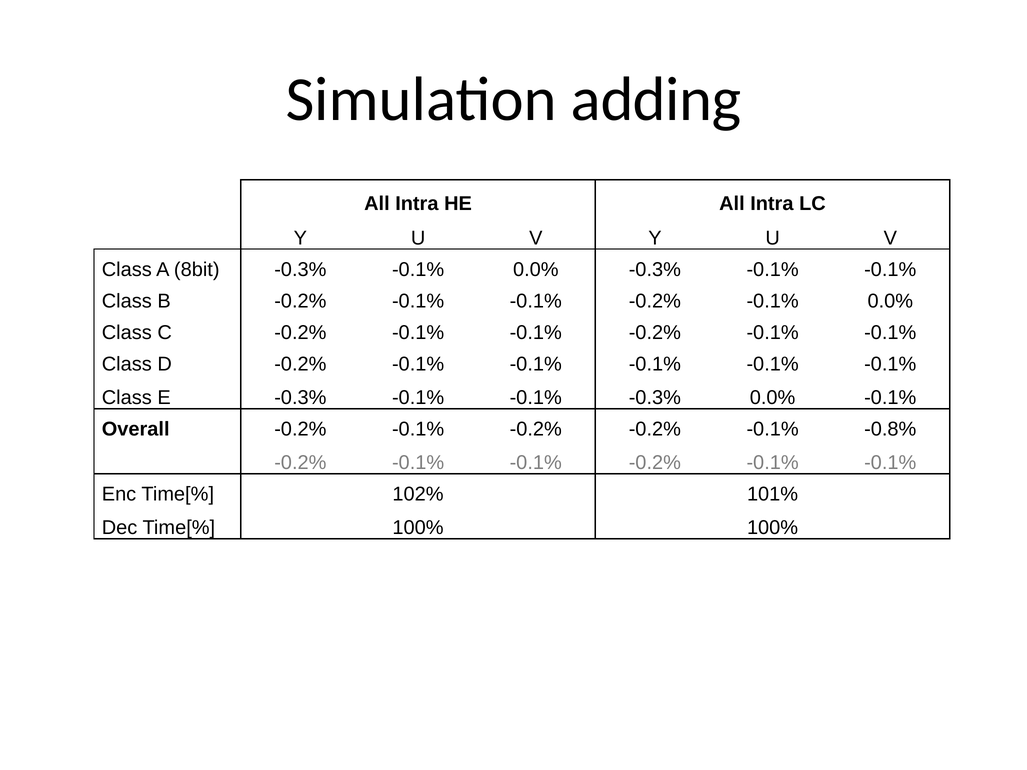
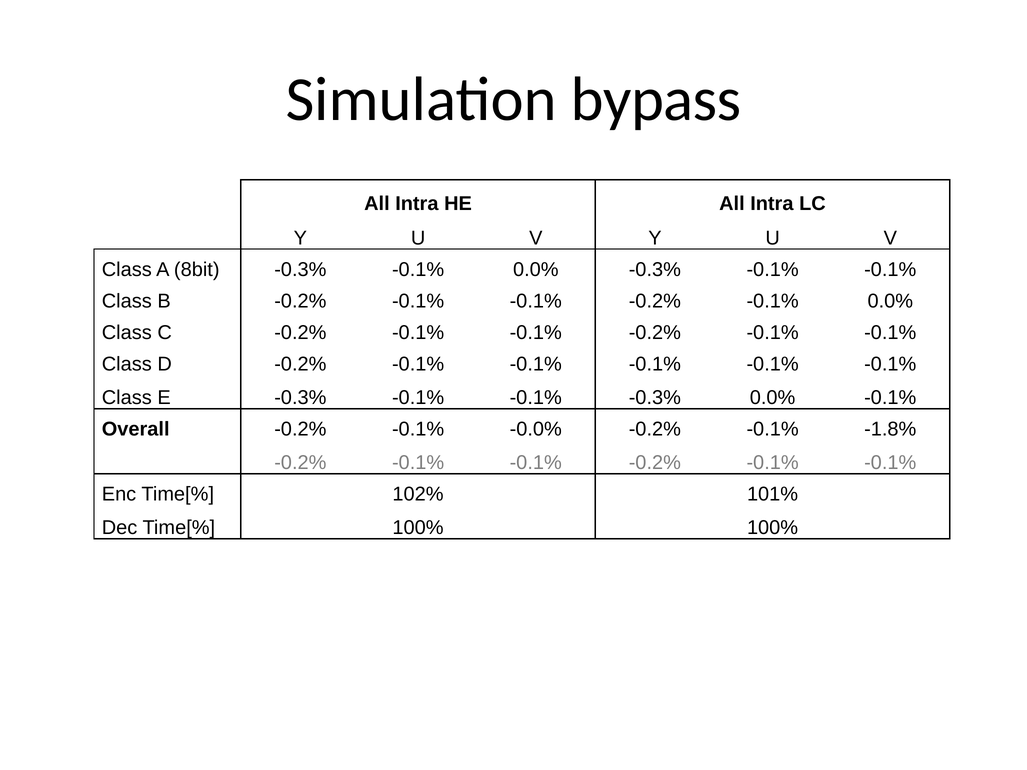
adding: adding -> bypass (656, 99)
-0.2% -0.1% -0.2%: -0.2% -> -0.0% (536, 429)
-0.8%: -0.8% -> -1.8% (890, 429)
